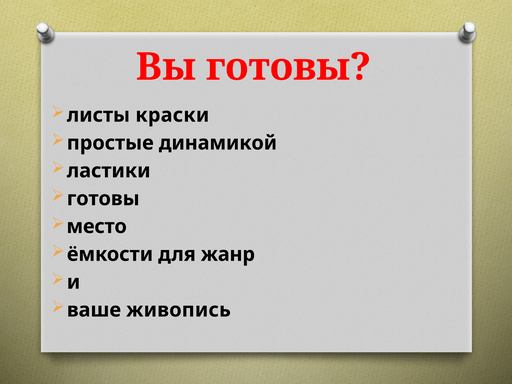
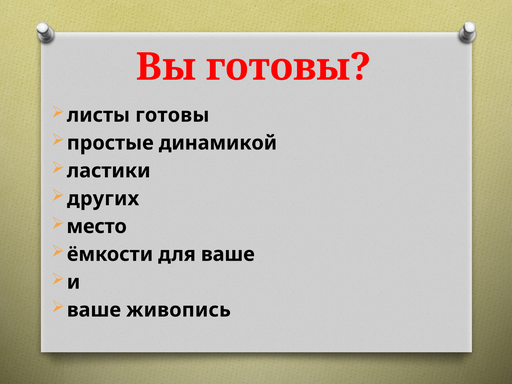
листы краски: краски -> готовы (172, 115)
готовы: готовы -> других (103, 199)
для жанр: жанр -> ваше (228, 254)
